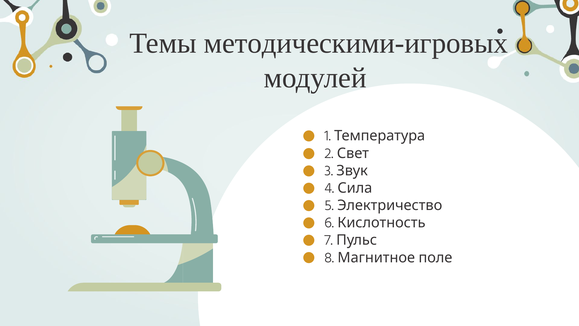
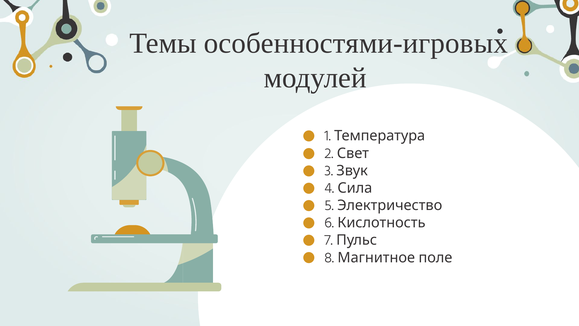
методическими-игровых: методическими-игровых -> особенностями-игровых (356, 43)
